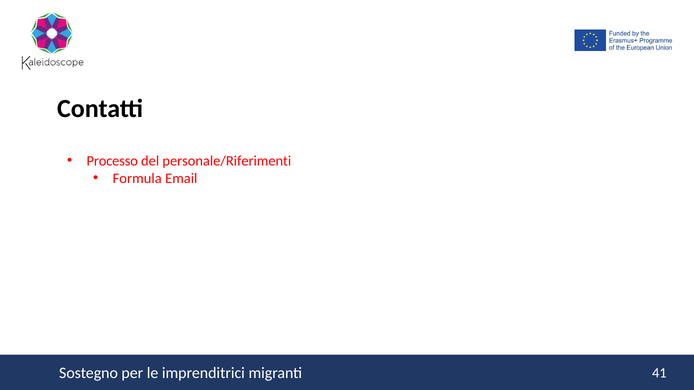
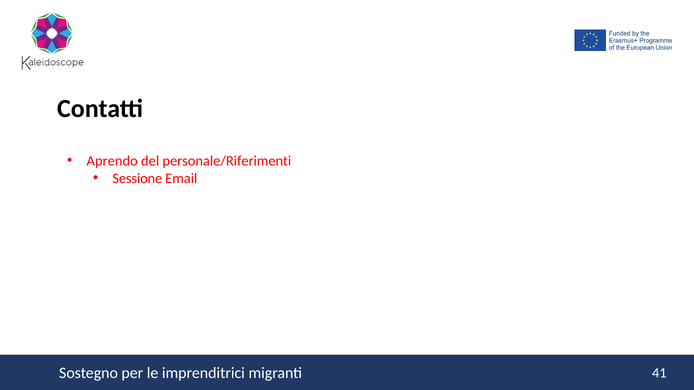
Processo: Processo -> Aprendo (112, 161)
Formula: Formula -> Sessione (137, 178)
